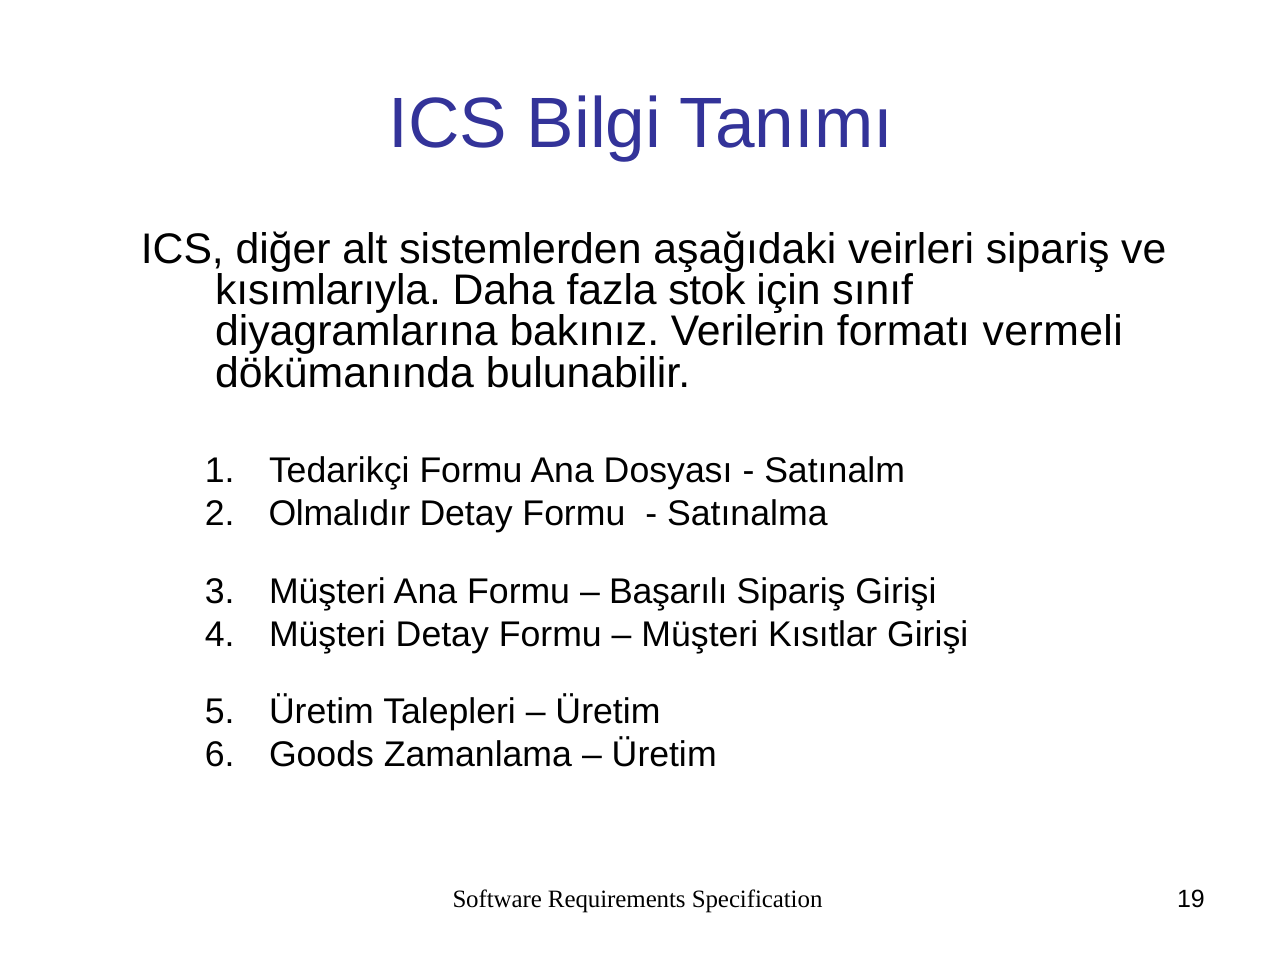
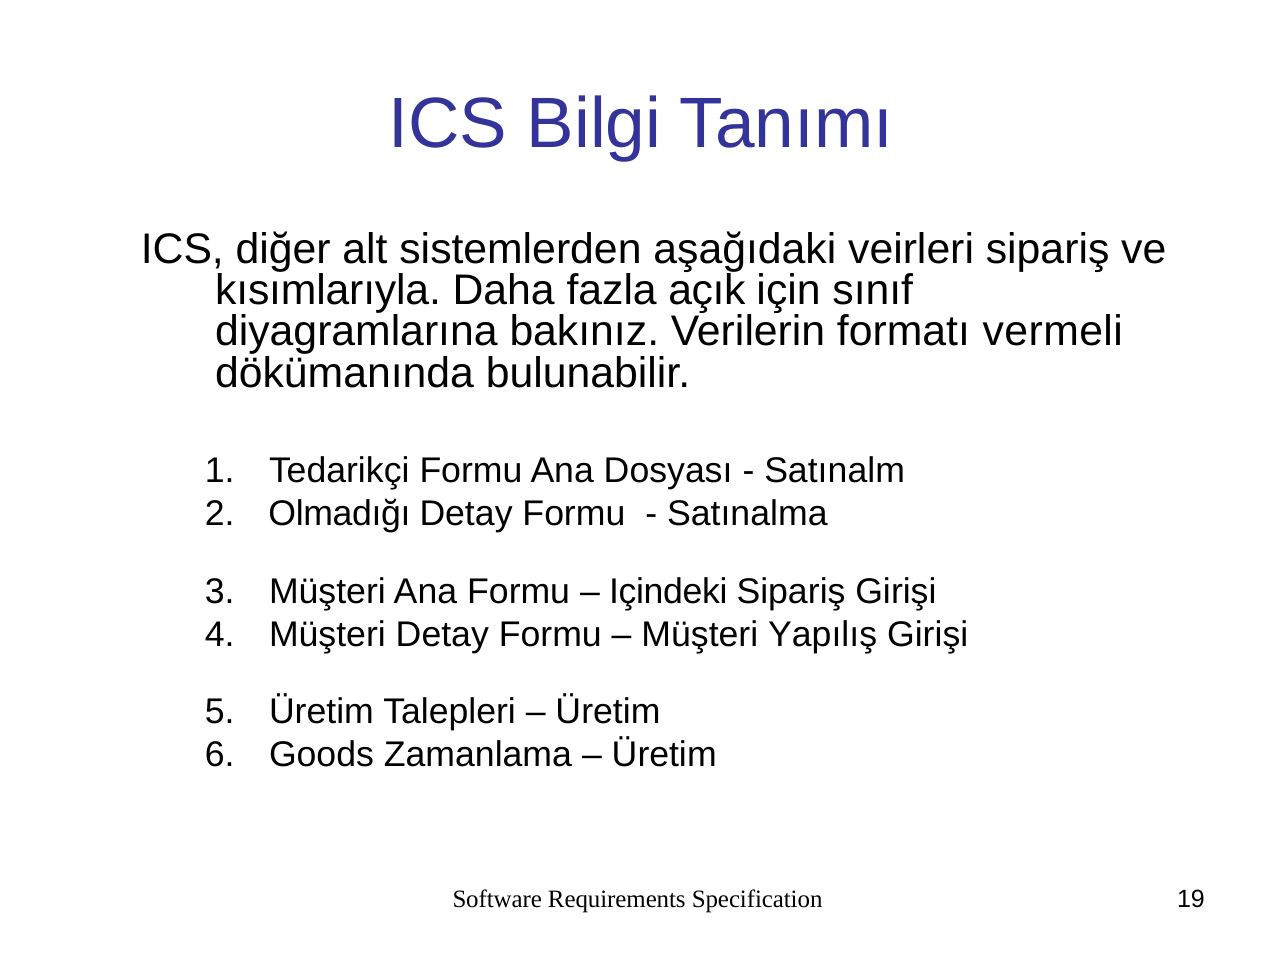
stok: stok -> açık (707, 291)
Olmalıdır: Olmalıdır -> Olmadığı (339, 514)
Başarılı: Başarılı -> Içindeki (668, 591)
Kısıtlar: Kısıtlar -> Yapılış (823, 634)
